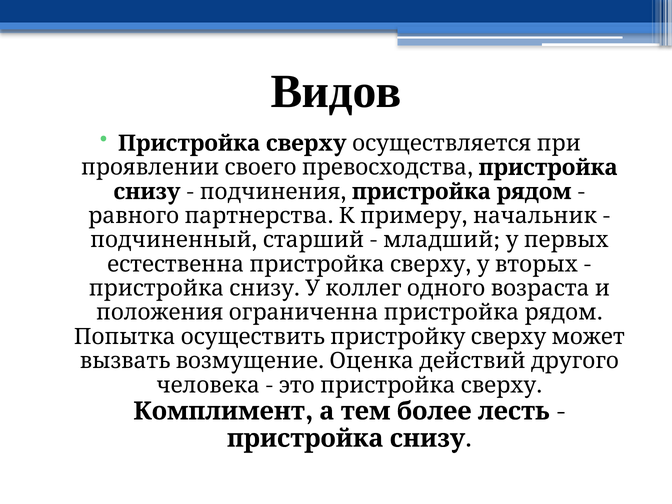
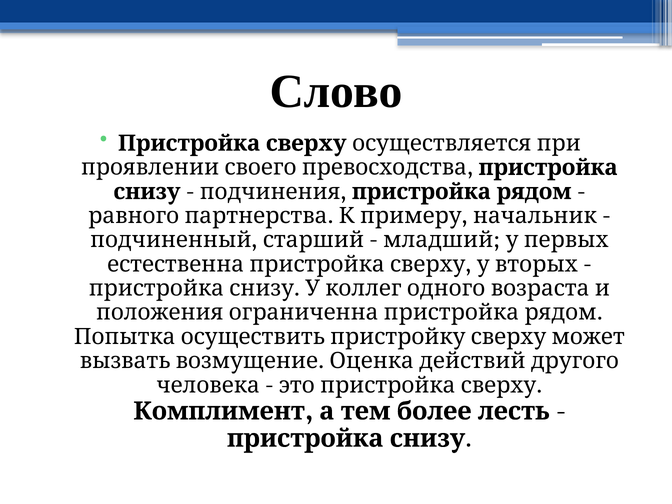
Видов: Видов -> Слово (336, 91)
